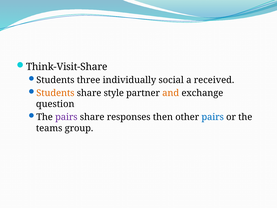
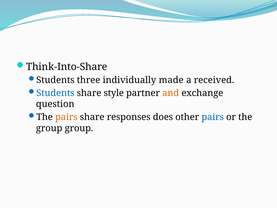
Think-Visit-Share: Think-Visit-Share -> Think-Into-Share (67, 67)
social: social -> made (171, 80)
Students colour: orange -> blue (55, 93)
pairs colour: purple -> orange (66, 117)
then: then -> does (163, 117)
teams: teams -> group (49, 128)
